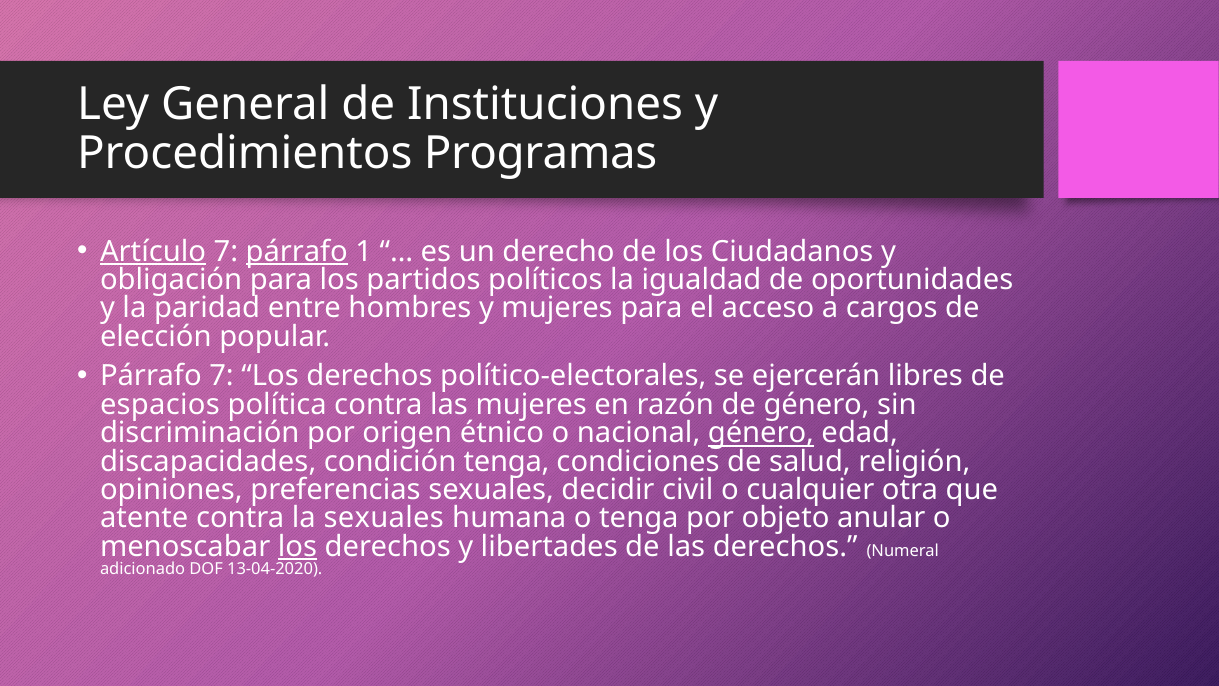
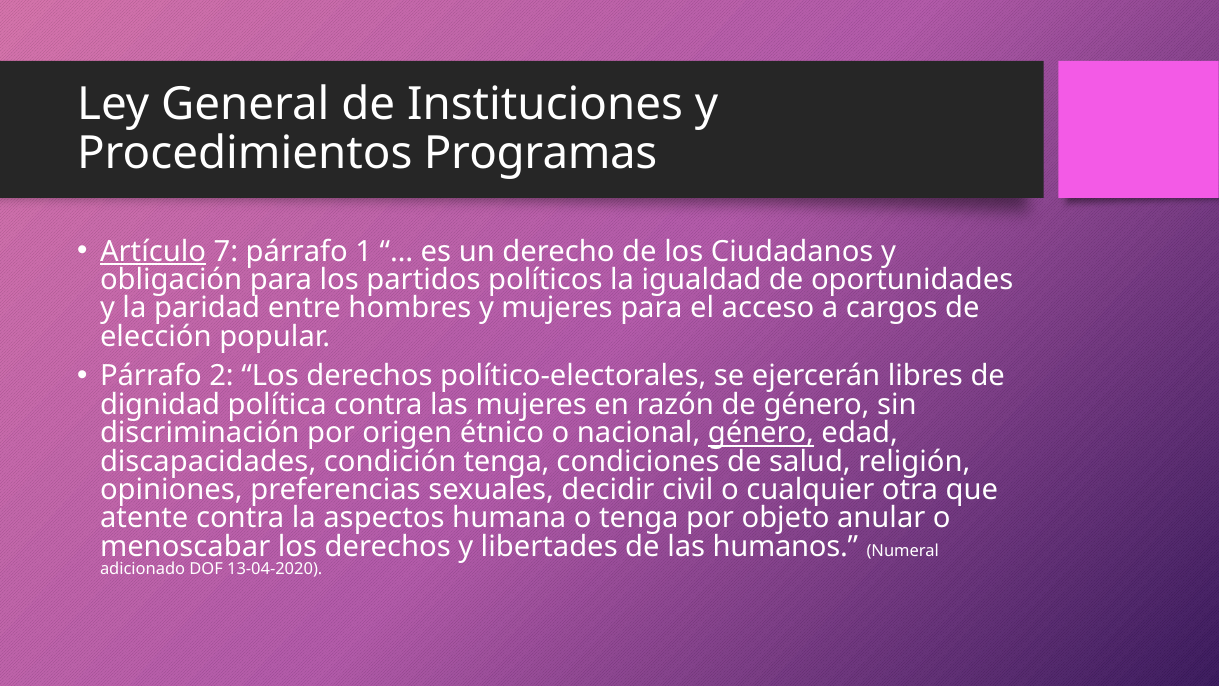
párrafo underline: present -> none (297, 251)
Párrafo 7: 7 -> 2 (222, 376)
espacios: espacios -> dignidad (160, 405)
la sexuales: sexuales -> aspectos (384, 518)
los underline: present -> none (297, 546)
las derechos: derechos -> humanos (785, 546)
